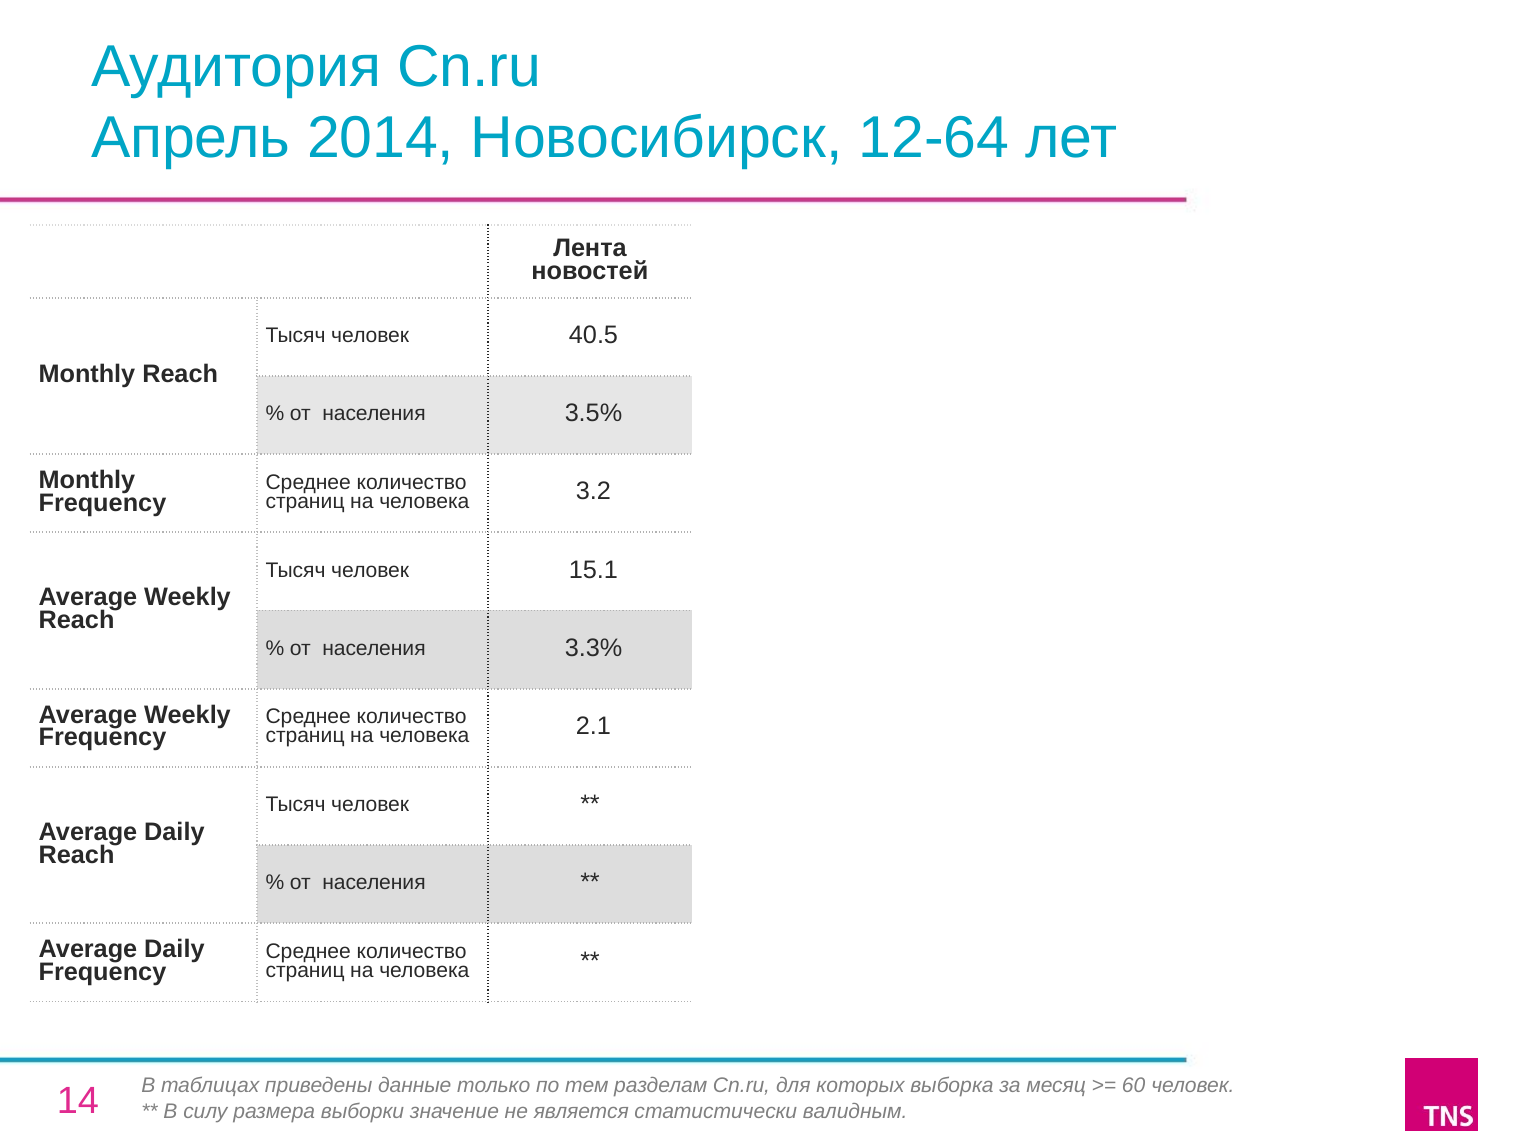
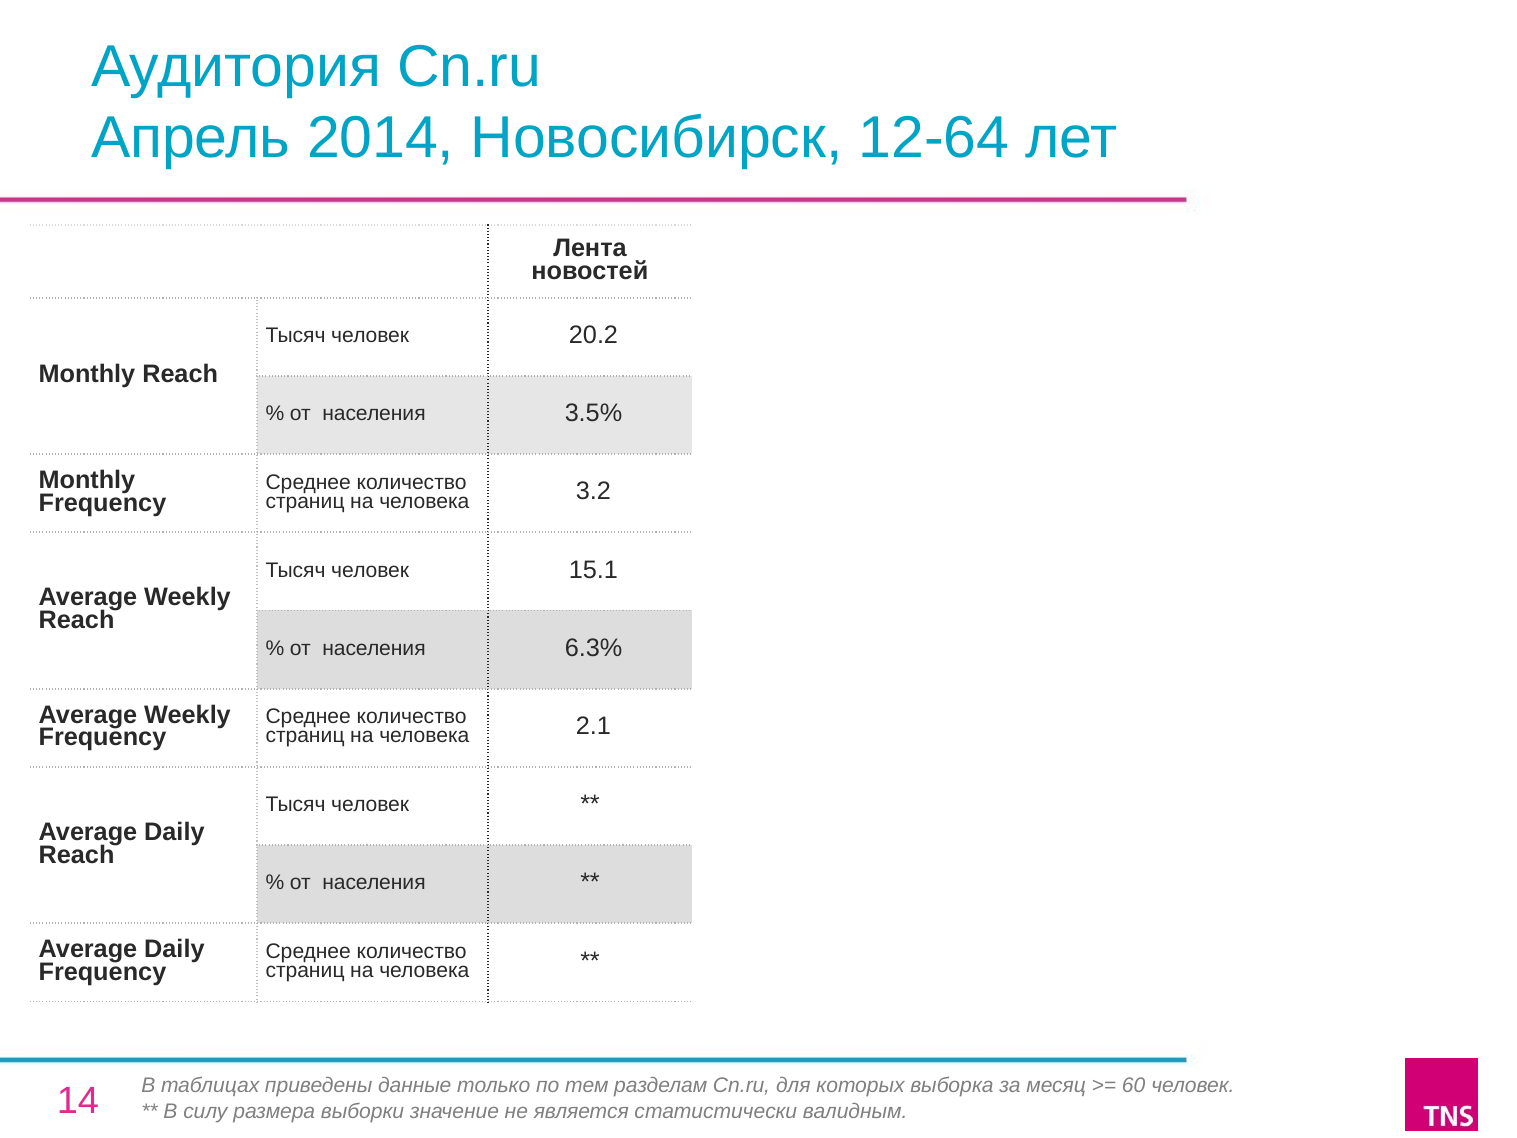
40.5: 40.5 -> 20.2 (593, 335)
3.3%: 3.3% -> 6.3% (594, 648)
